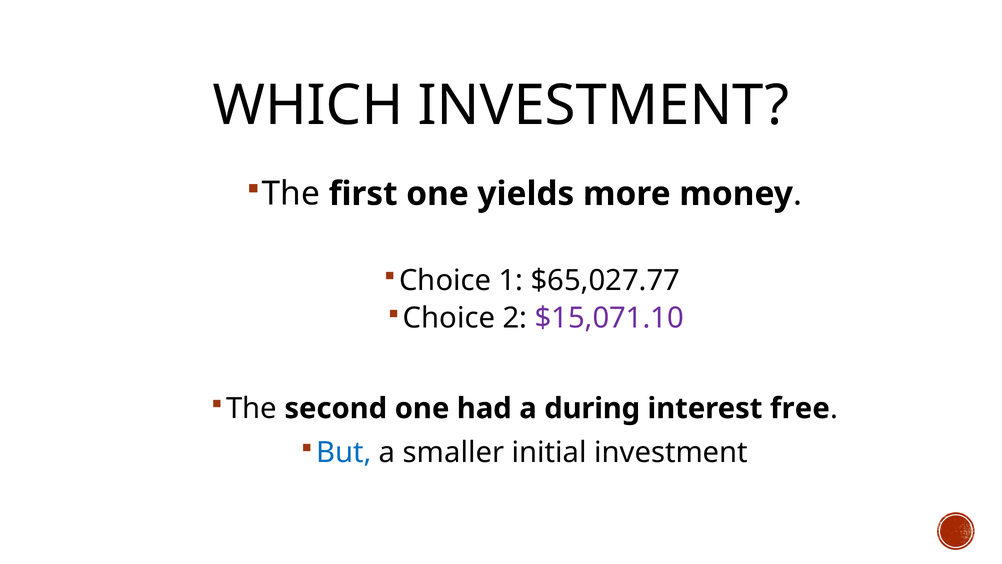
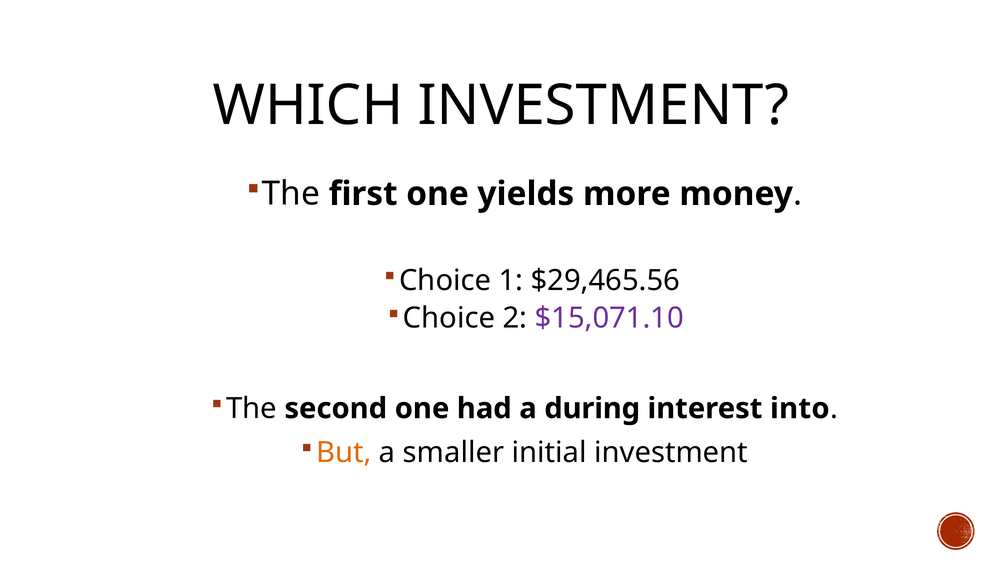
$65,027.77: $65,027.77 -> $29,465.56 (605, 280)
free: free -> into (800, 408)
But colour: blue -> orange (344, 452)
